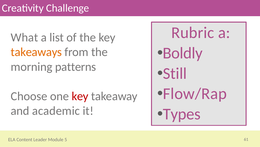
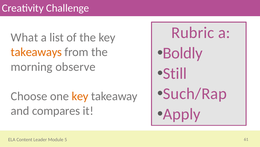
patterns: patterns -> observe (75, 66)
Flow/Rap: Flow/Rap -> Such/Rap (195, 93)
key colour: red -> orange (80, 96)
academic: academic -> compares (56, 110)
Types: Types -> Apply (182, 114)
